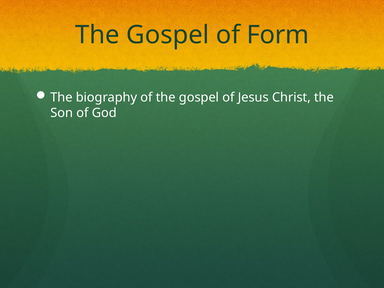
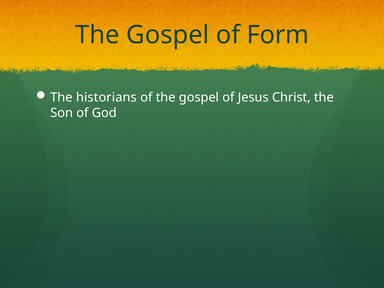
biography: biography -> historians (106, 97)
